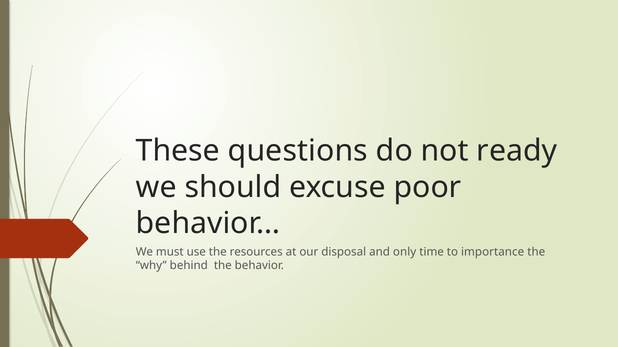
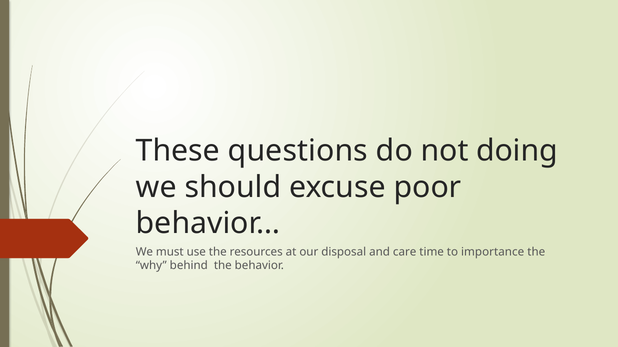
ready: ready -> doing (517, 151)
only: only -> care (405, 252)
